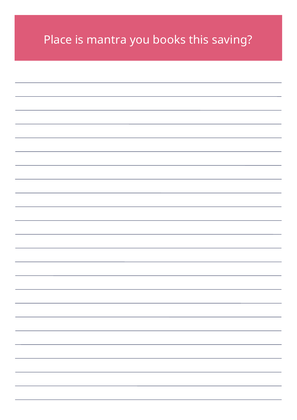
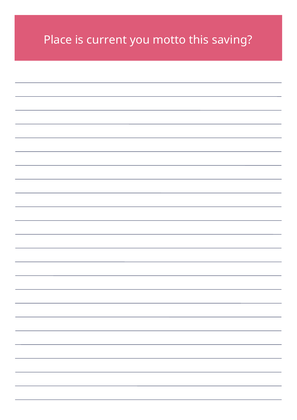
mantra: mantra -> current (107, 40)
books: books -> motto (169, 40)
